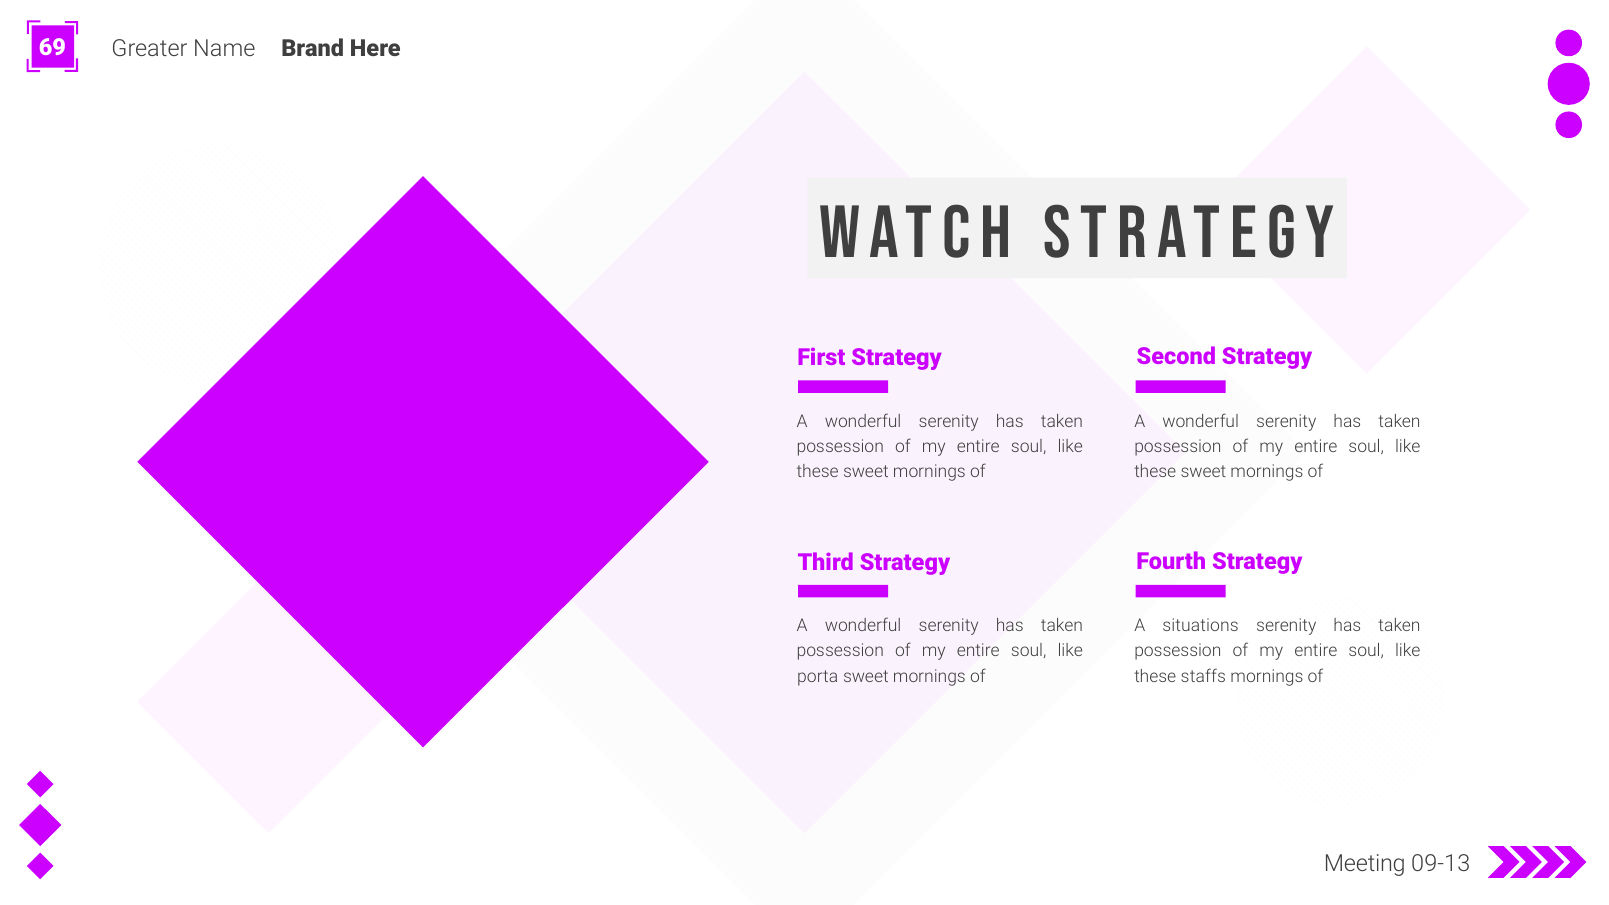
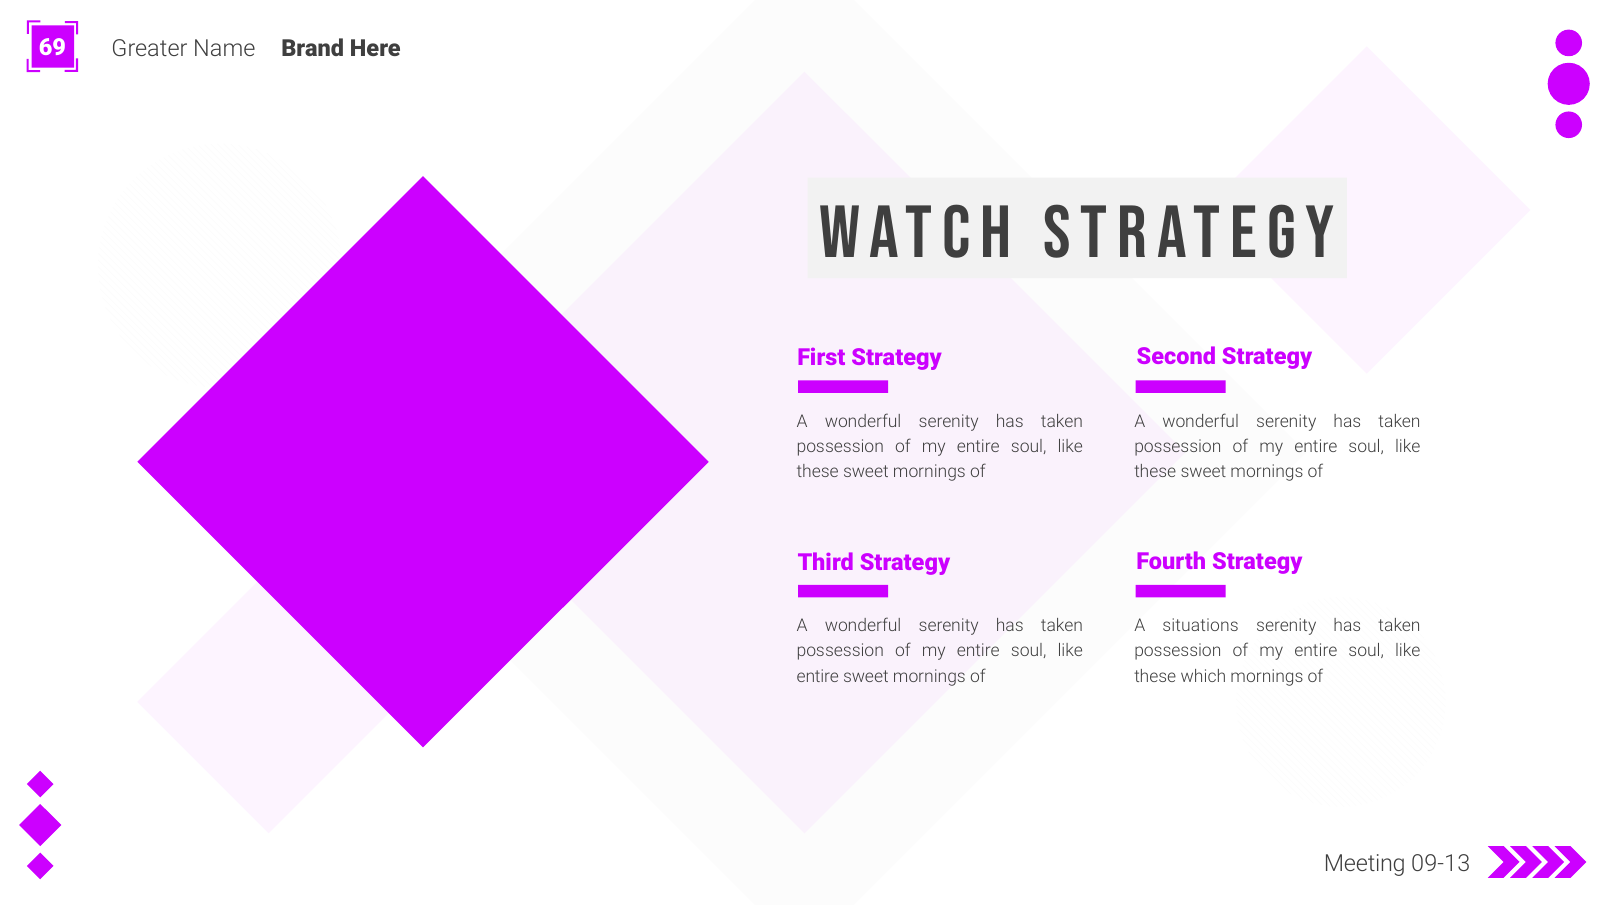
porta: porta -> entire (818, 676)
staffs: staffs -> which (1203, 676)
